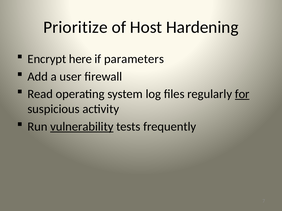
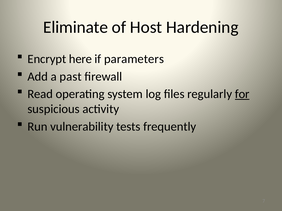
Prioritize: Prioritize -> Eliminate (76, 27)
user: user -> past (71, 77)
vulnerability underline: present -> none (82, 127)
